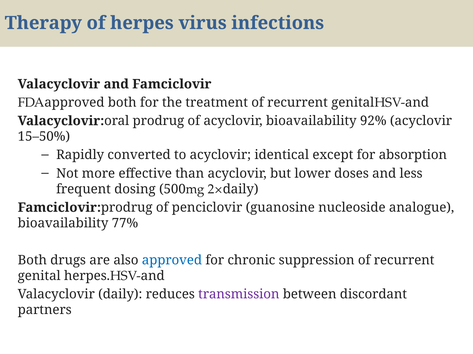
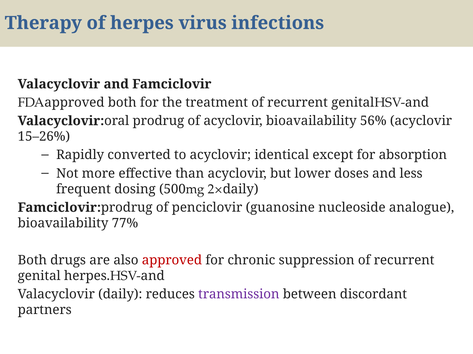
92%: 92% -> 56% (373, 121)
15–50%: 15–50% -> 15–26% (44, 137)
approved colour: blue -> red (172, 261)
